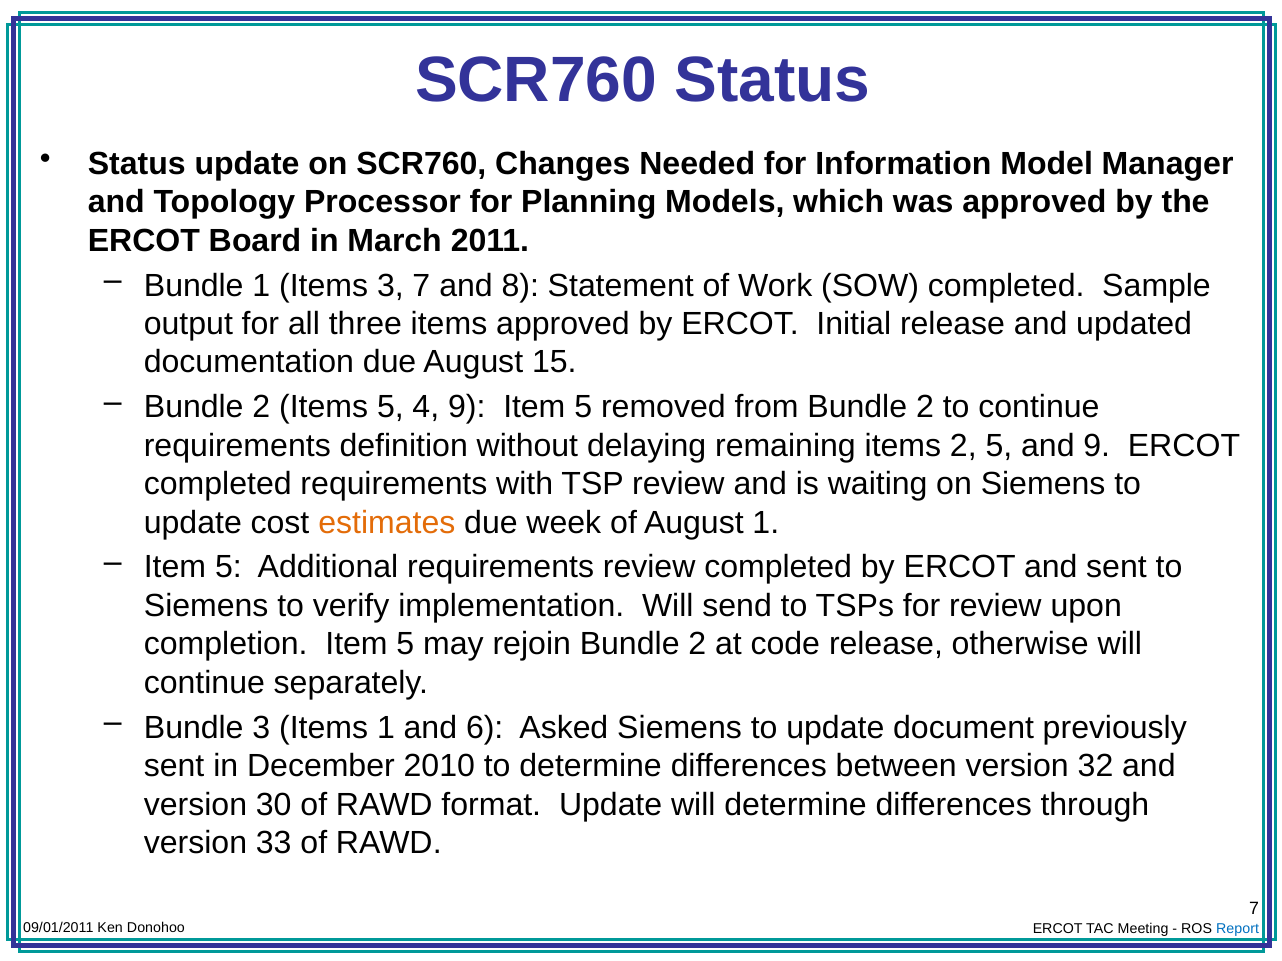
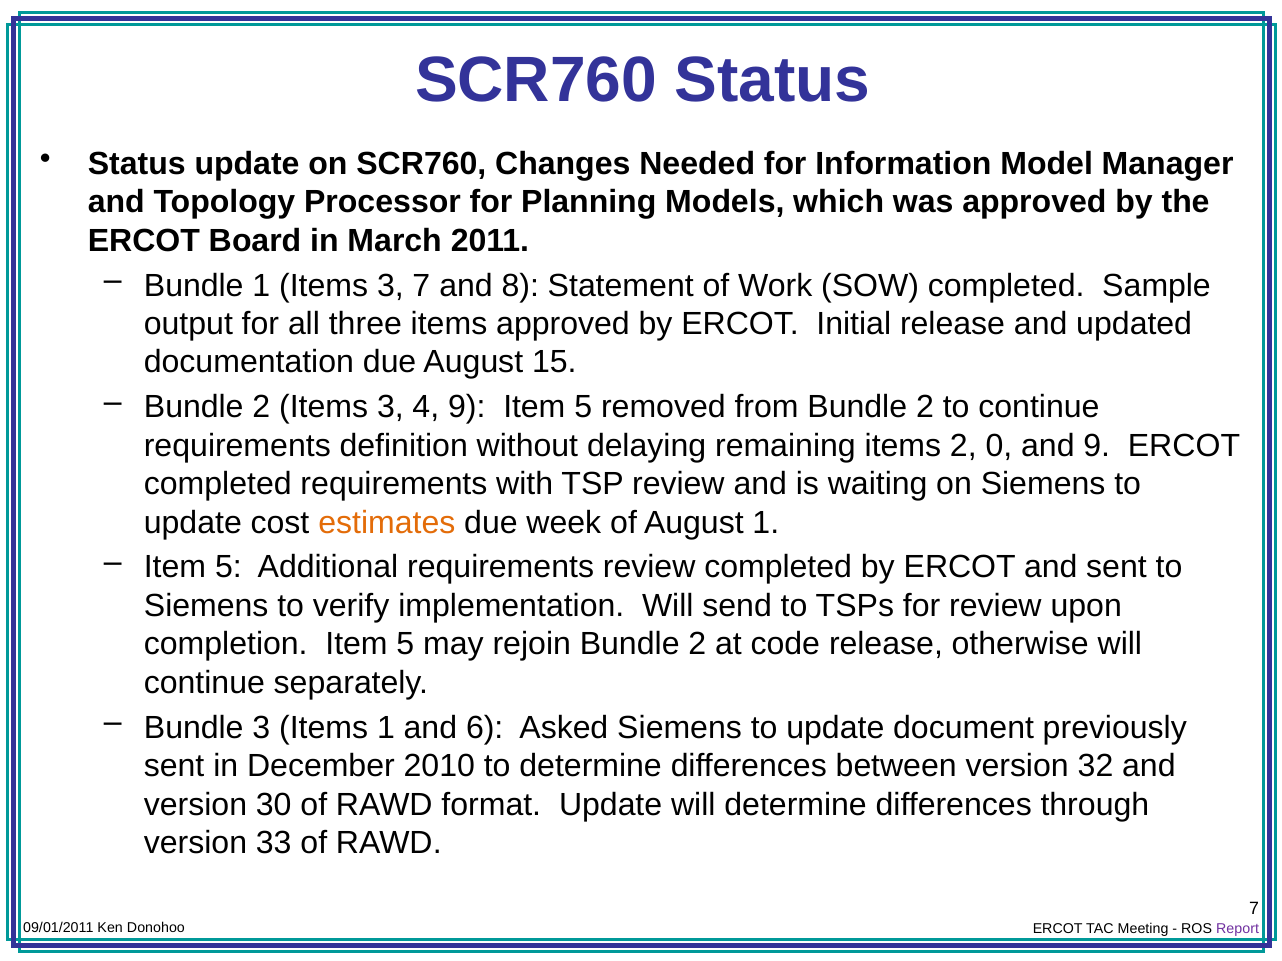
2 Items 5: 5 -> 3 (390, 407)
2 5: 5 -> 0 (999, 446)
Report colour: blue -> purple (1238, 929)
